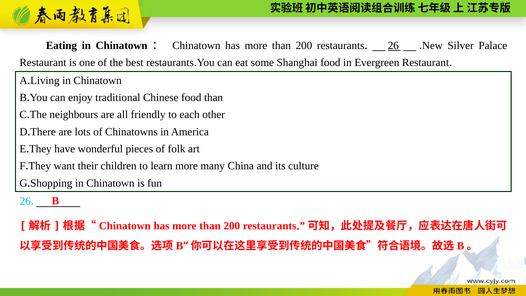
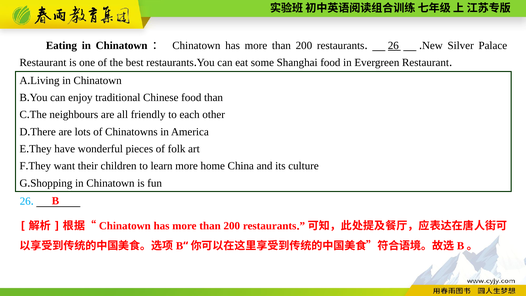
many: many -> home (213, 166)
